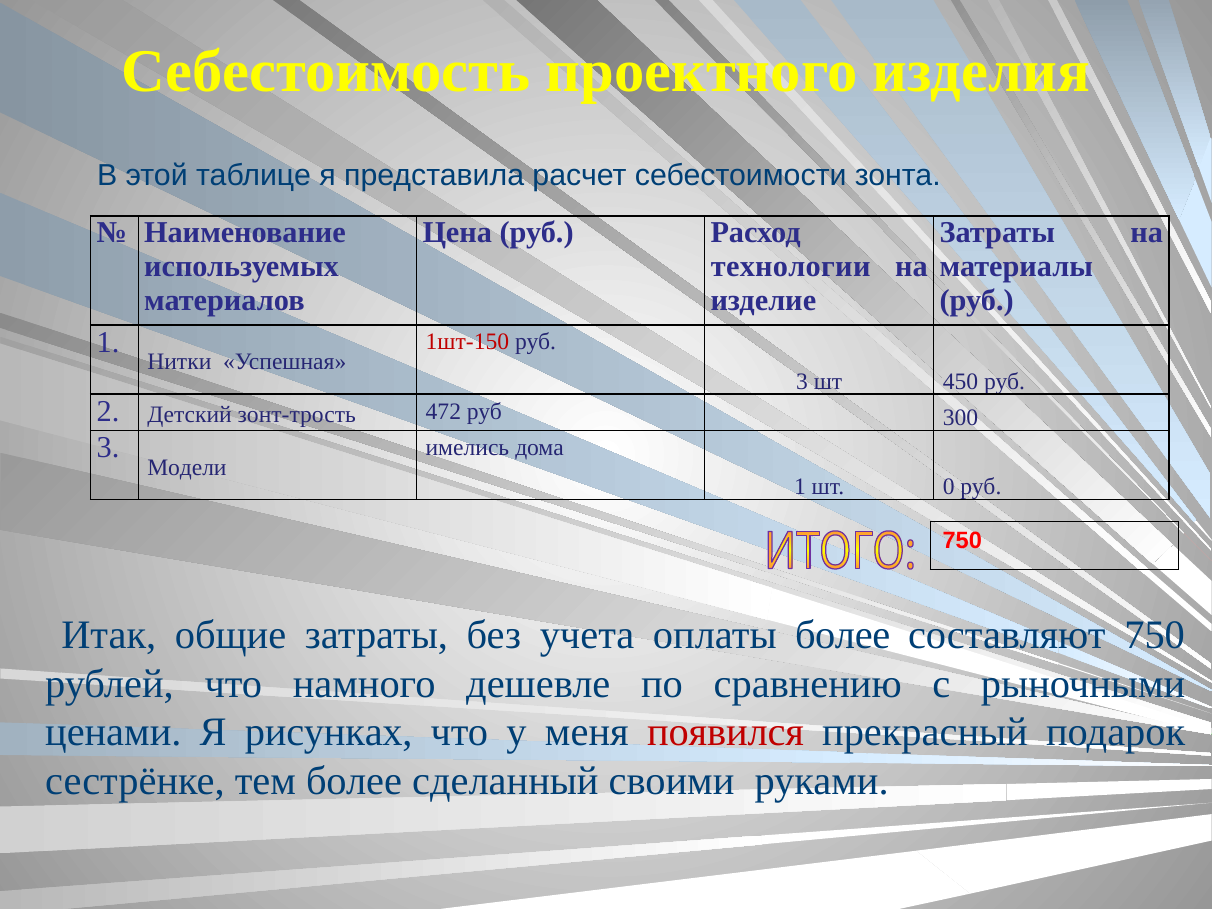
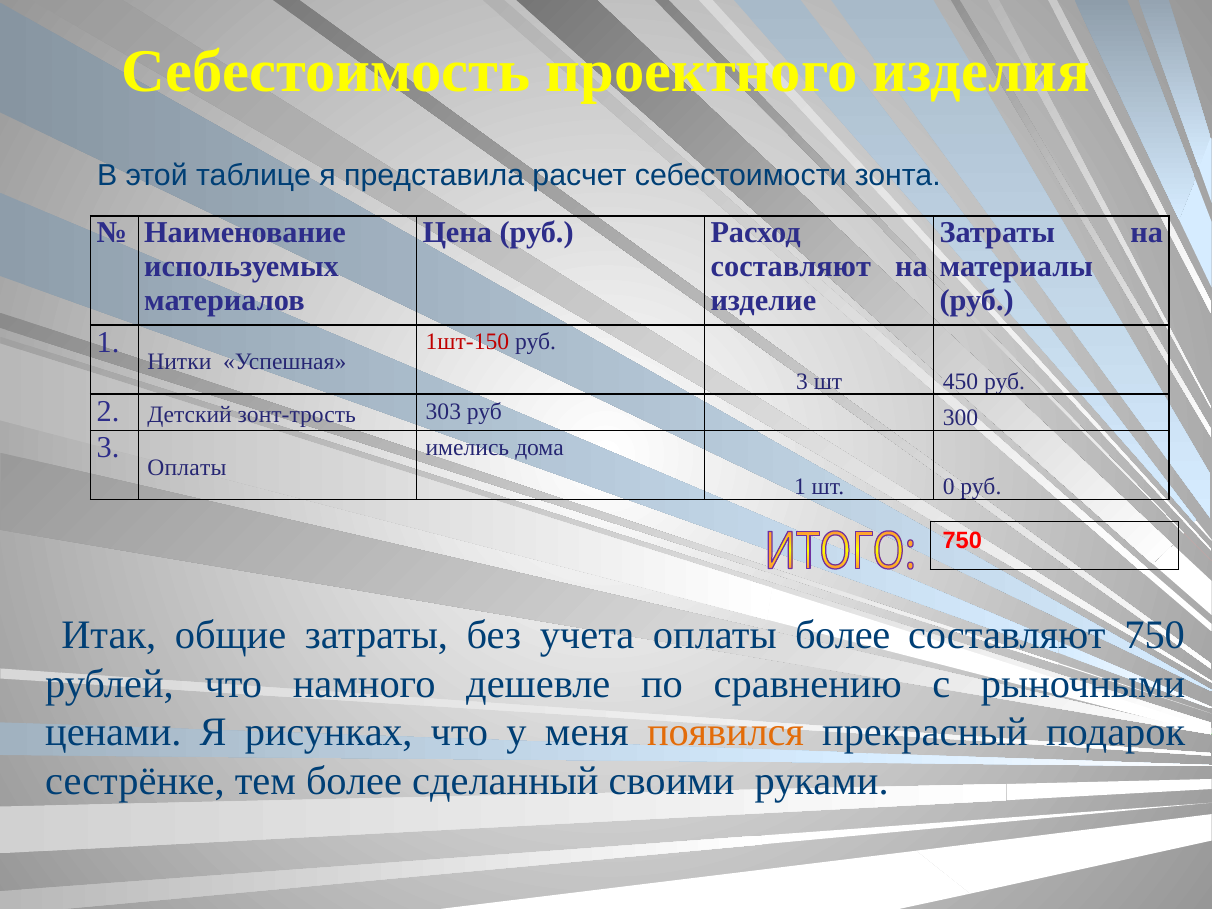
технологии: технологии -> составляют (791, 266)
472: 472 -> 303 (443, 411)
Модели: Модели -> Оплаты (187, 467)
появился colour: red -> orange (725, 732)
